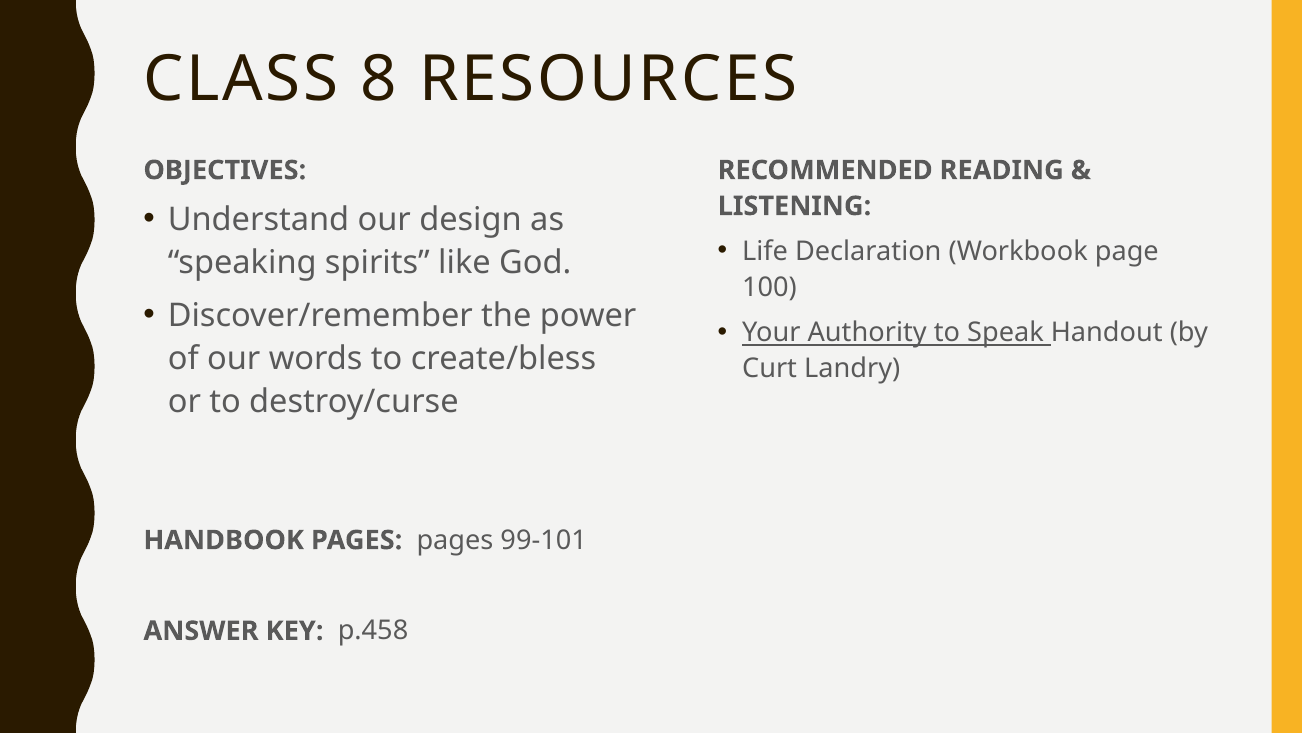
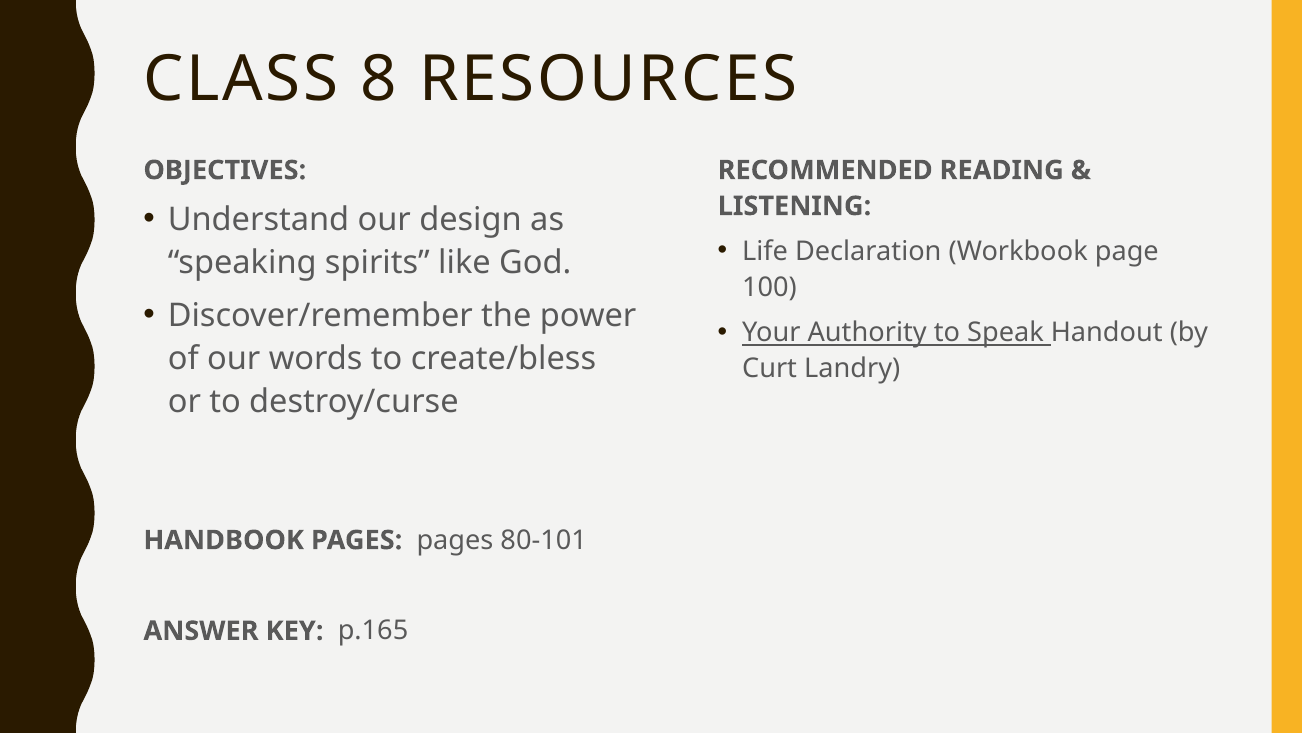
99-101: 99-101 -> 80-101 (544, 540)
p.458: p.458 -> p.165 (373, 630)
